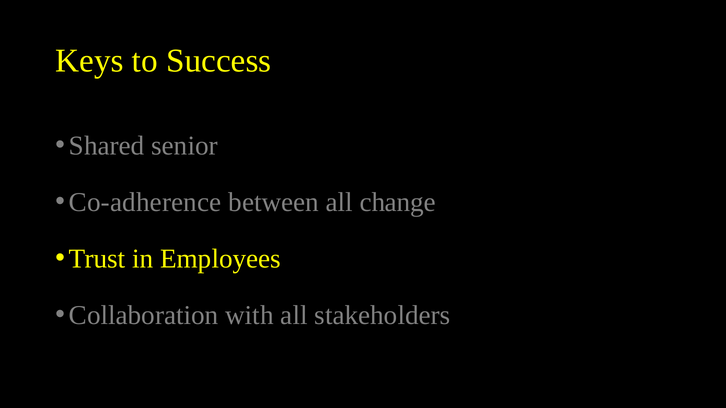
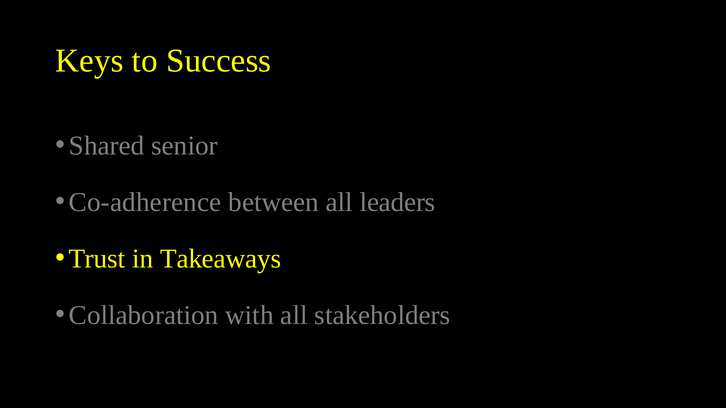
change: change -> leaders (398, 203)
Employees: Employees -> Takeaways (221, 259)
